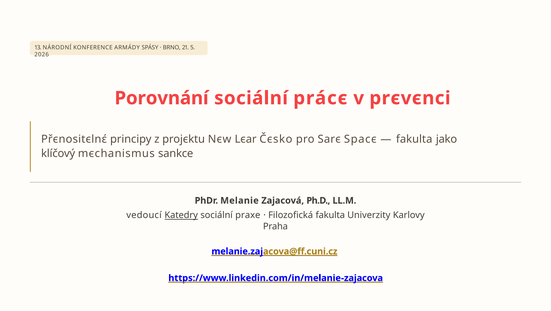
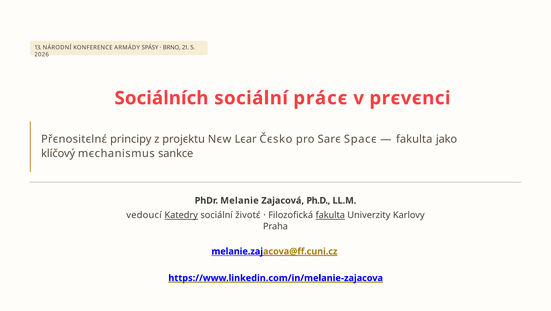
Porovnání: Porovnání -> Sociálních (161, 98)
praxe: praxe -> životέ (248, 215)
fakulta underline: none -> present (330, 215)
